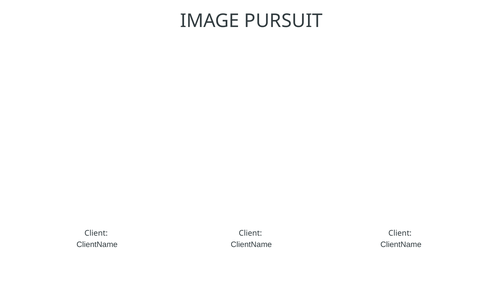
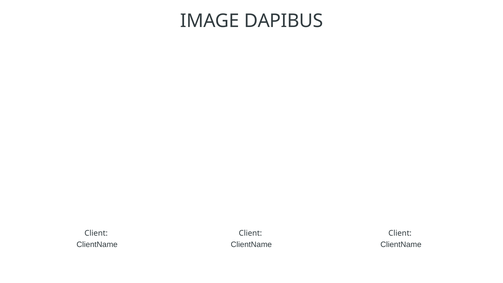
PURSUIT: PURSUIT -> DAPIBUS (284, 21)
